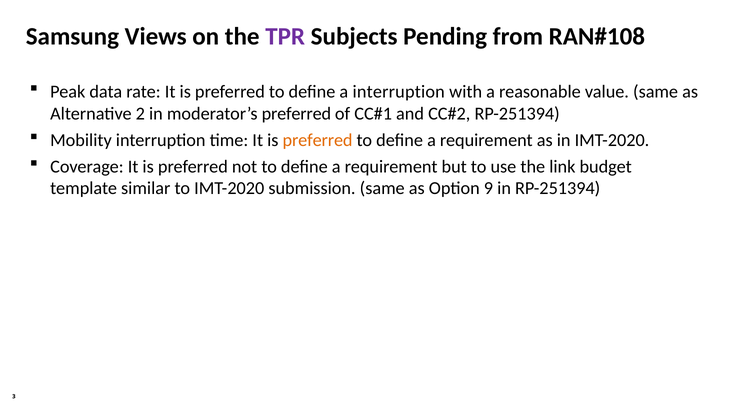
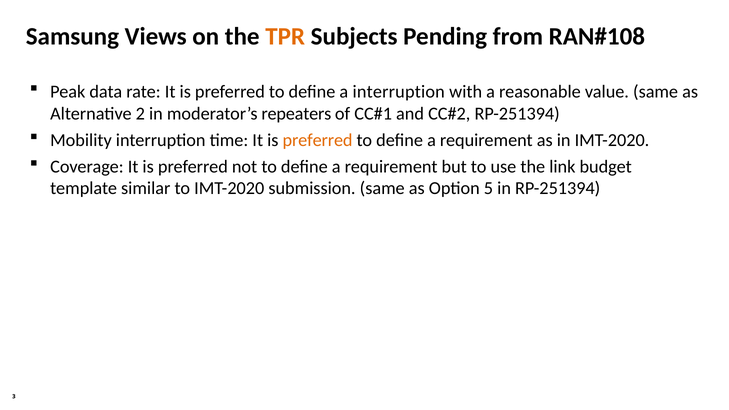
TPR colour: purple -> orange (285, 36)
moderator’s preferred: preferred -> repeaters (296, 114)
9: 9 -> 5 (488, 188)
